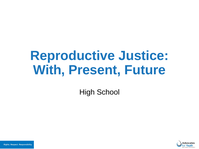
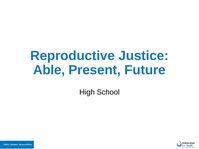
With: With -> Able (49, 70)
